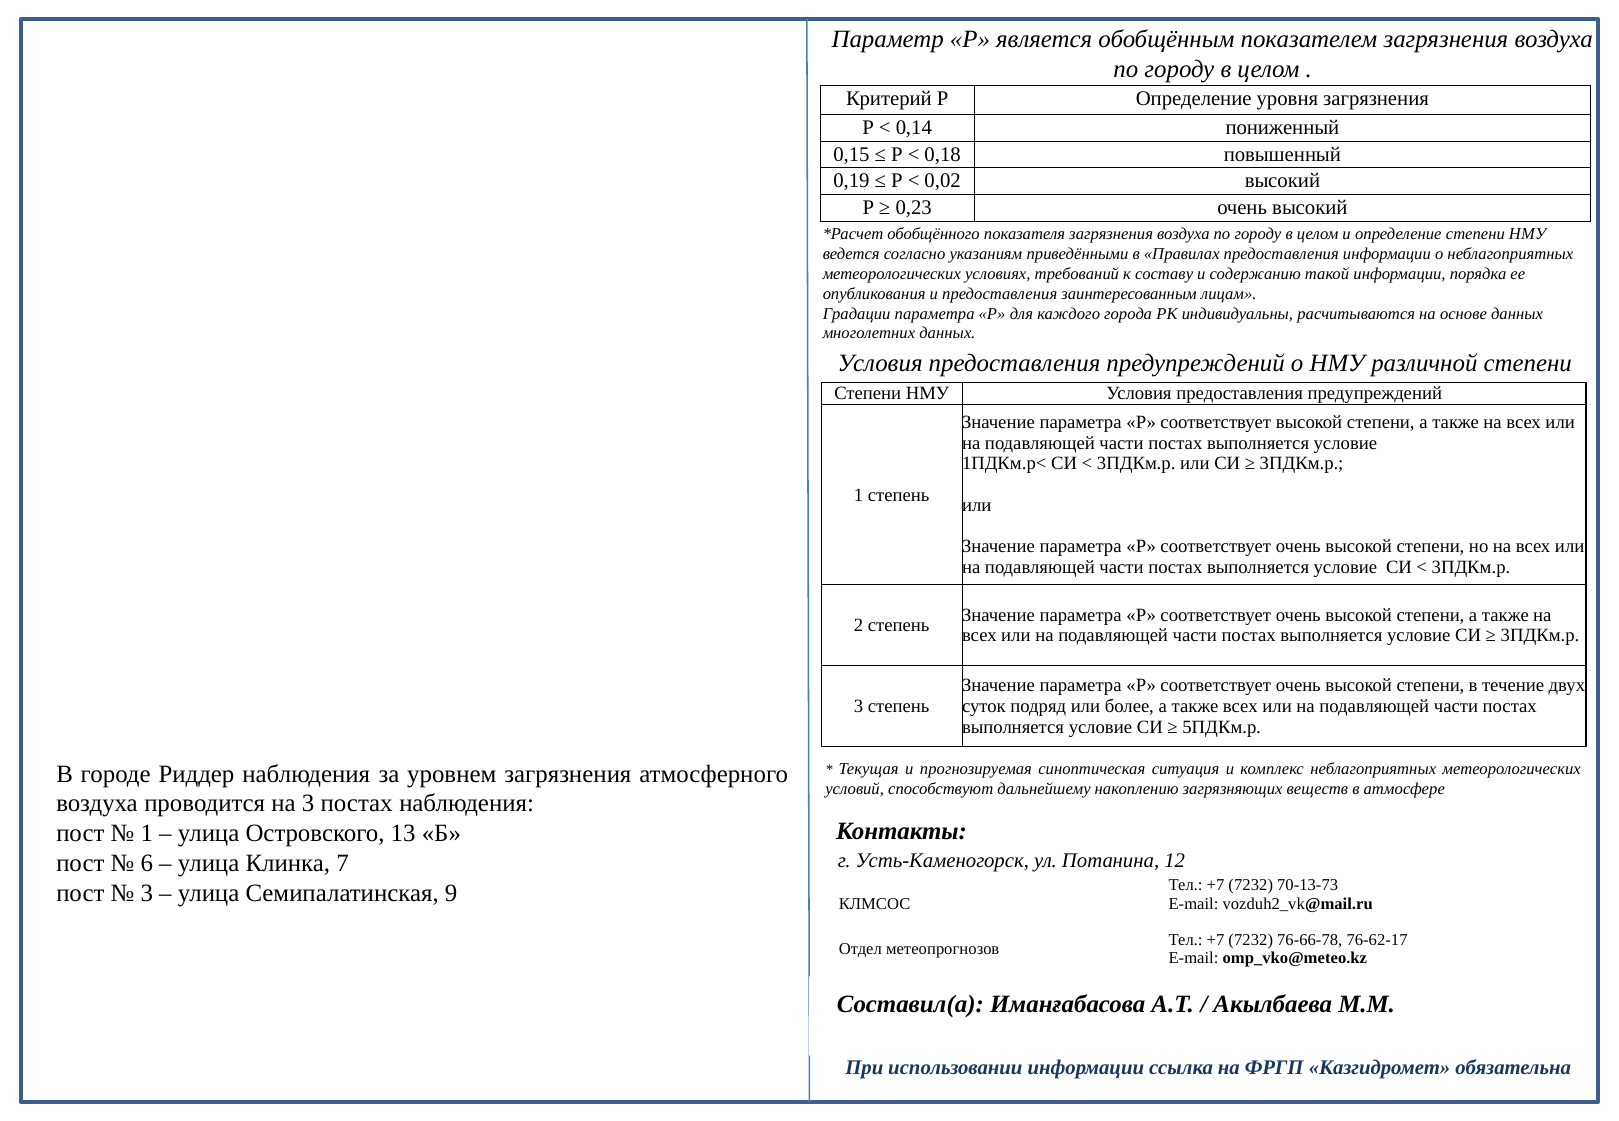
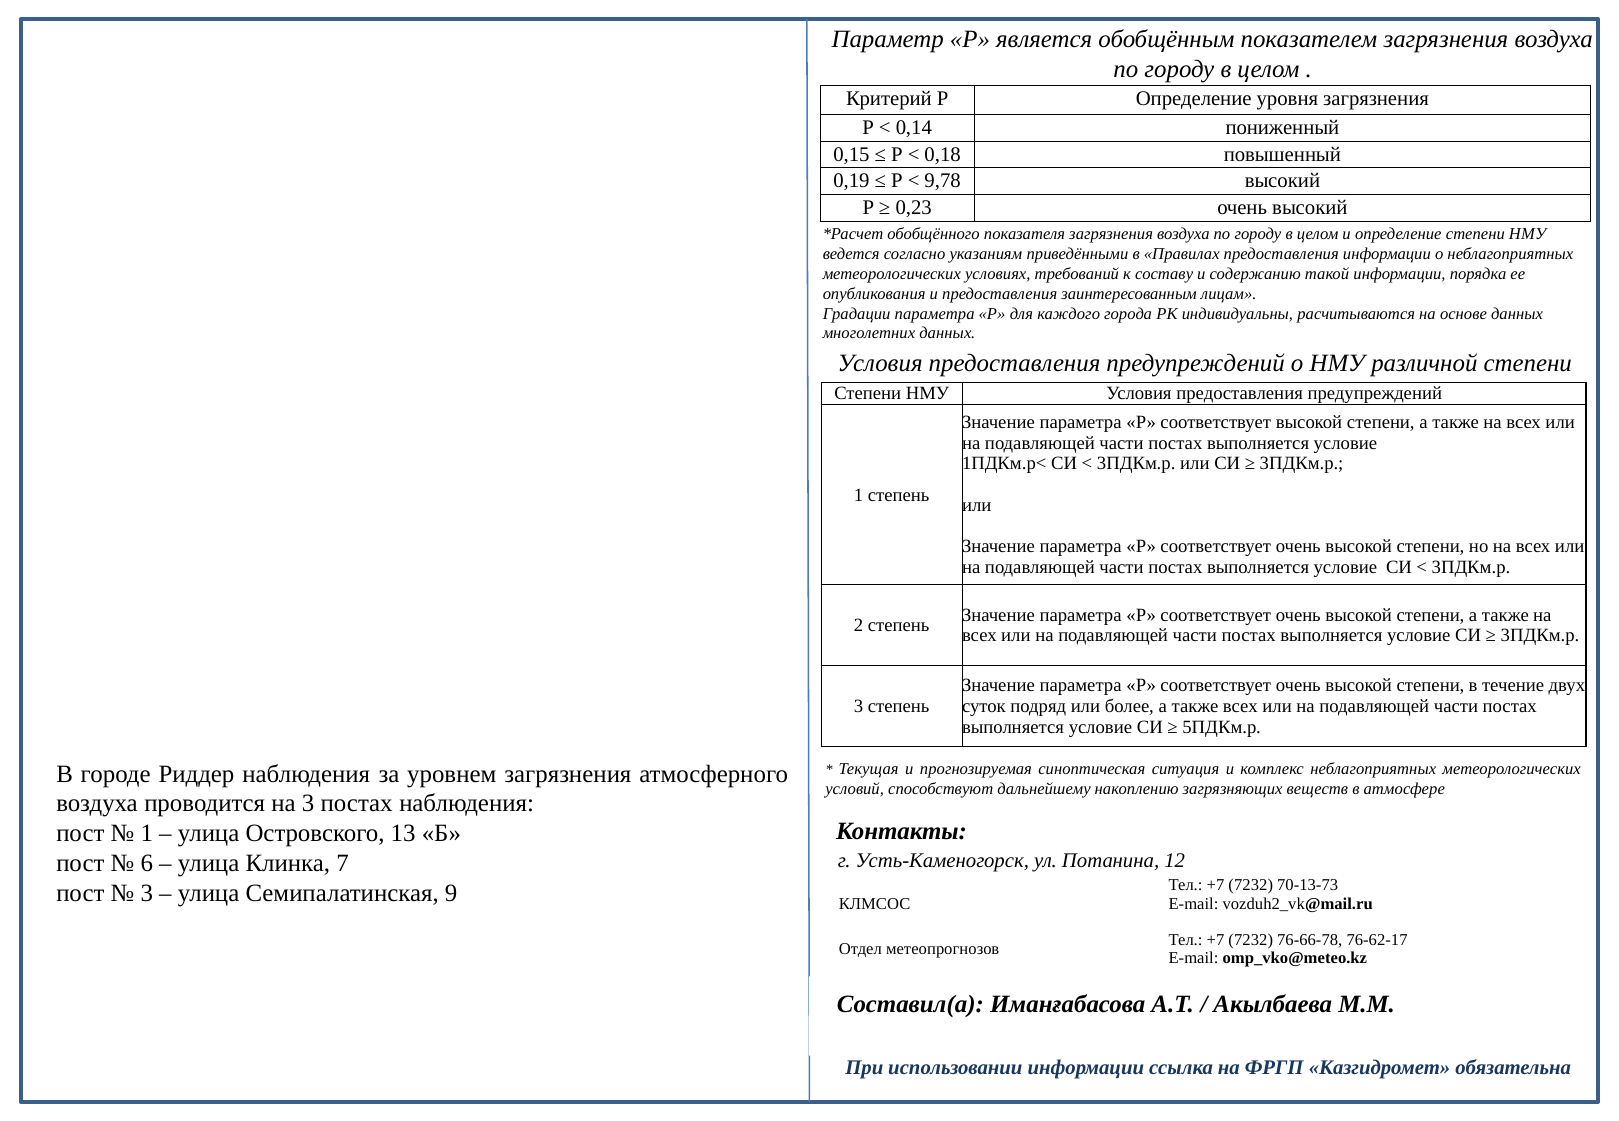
0,02: 0,02 -> 9,78 (943, 181)
